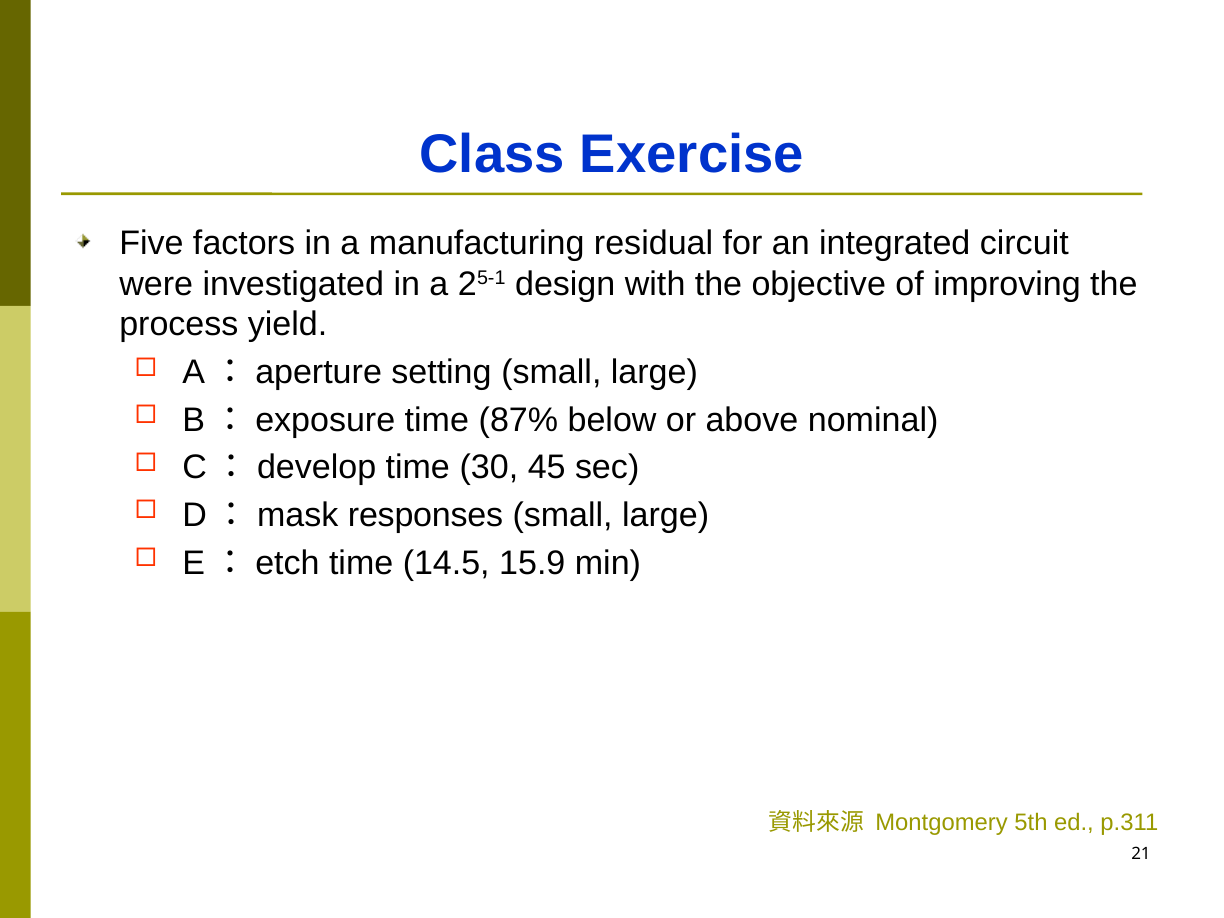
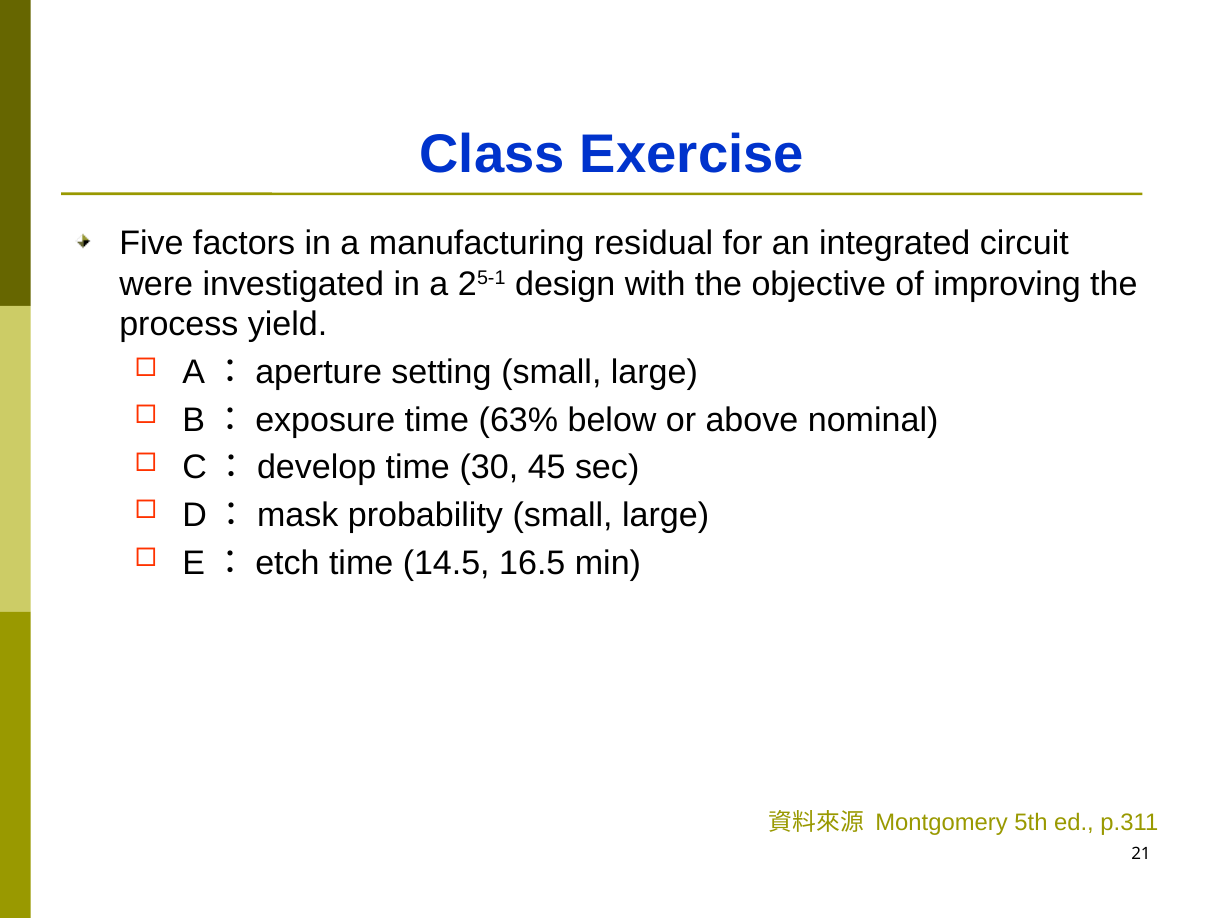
87%: 87% -> 63% (518, 420)
responses: responses -> probability (425, 515)
15.9: 15.9 -> 16.5 (532, 563)
